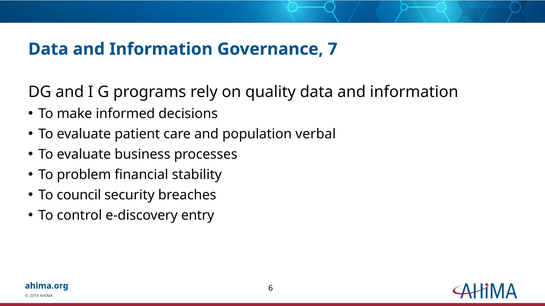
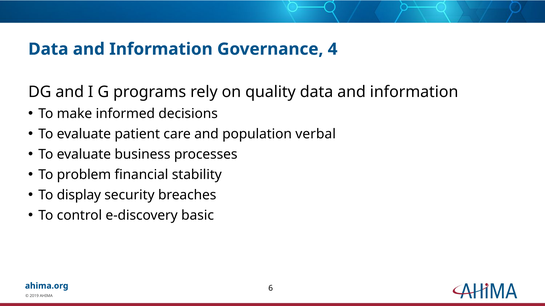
7: 7 -> 4 (333, 49)
council: council -> display (79, 195)
entry: entry -> basic (198, 216)
